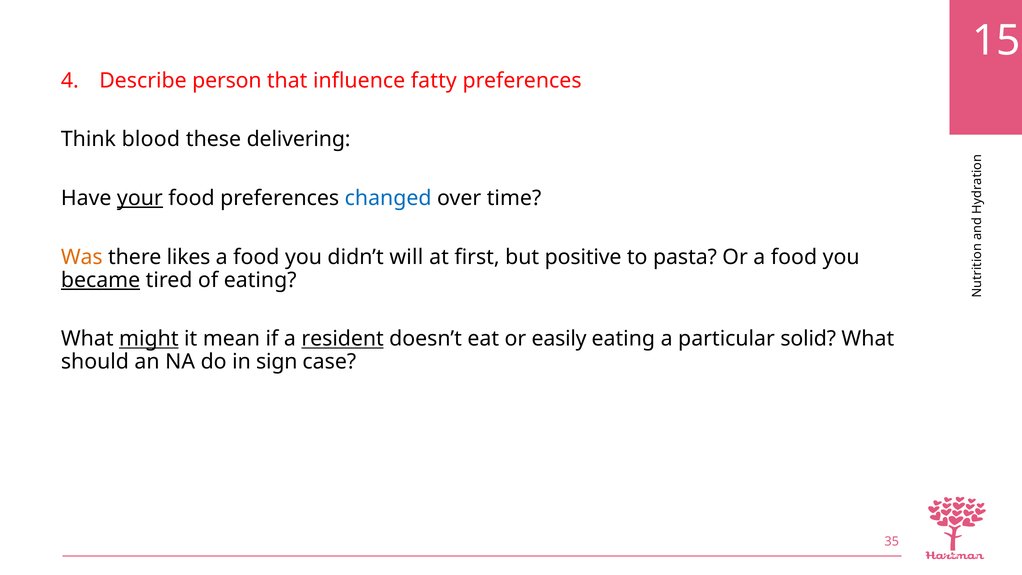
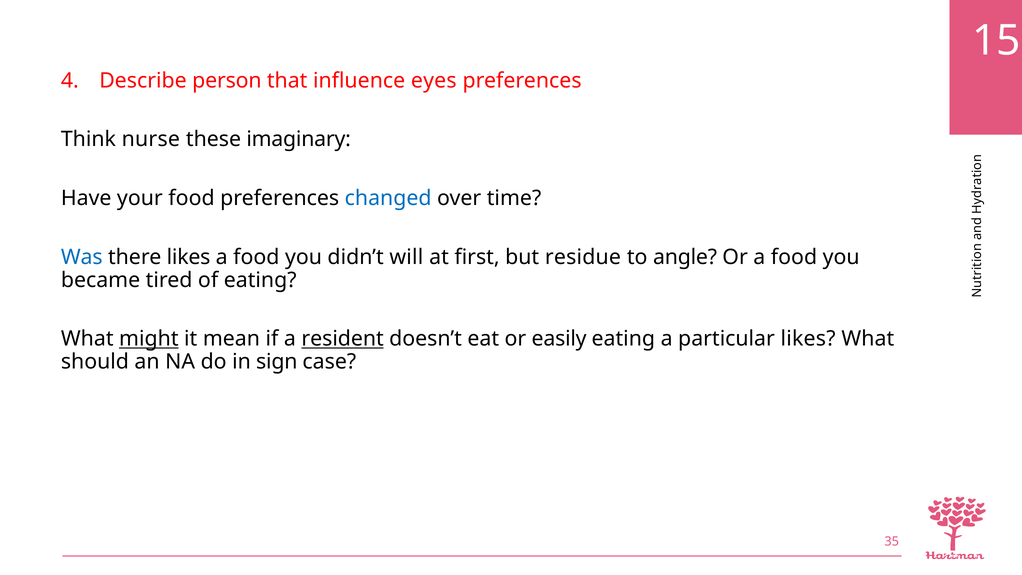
fatty: fatty -> eyes (434, 81)
blood: blood -> nurse (151, 139)
delivering: delivering -> imaginary (299, 139)
your underline: present -> none (140, 198)
Was colour: orange -> blue (82, 257)
positive: positive -> residue (583, 257)
pasta: pasta -> angle (685, 257)
became underline: present -> none (101, 280)
particular solid: solid -> likes (808, 339)
